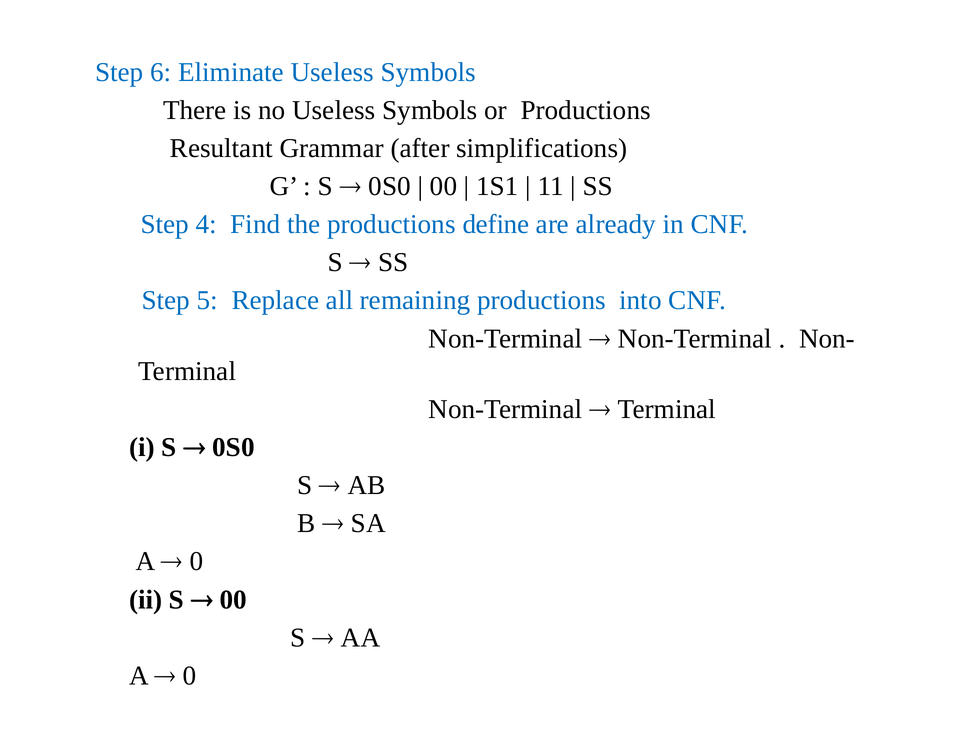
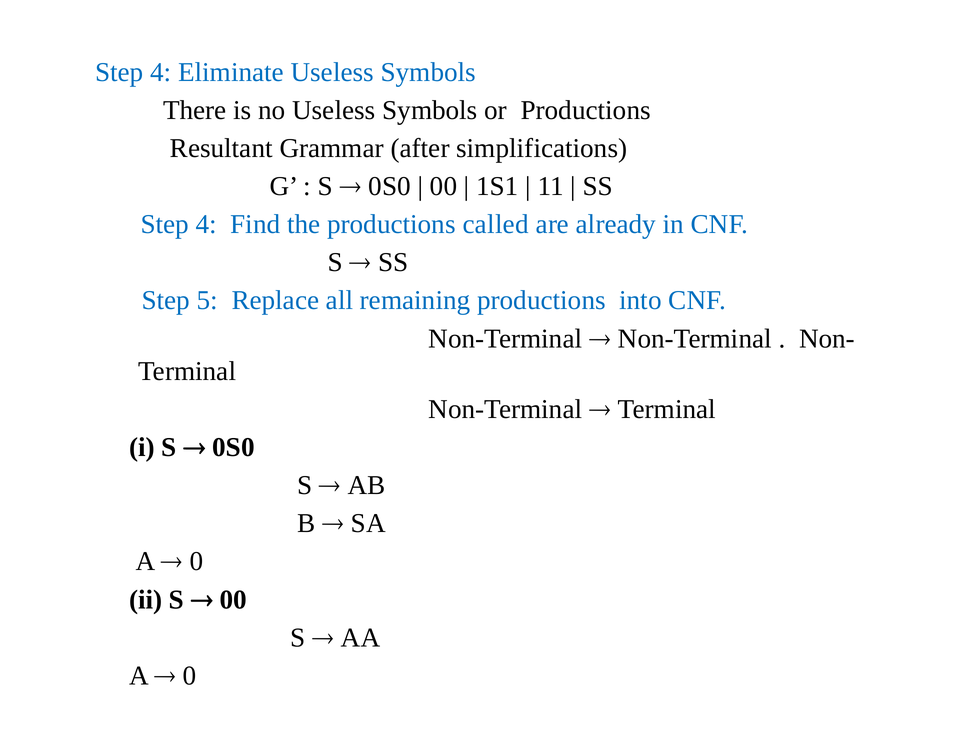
6: 6 -> 4 (161, 72)
define: define -> called (496, 224)
